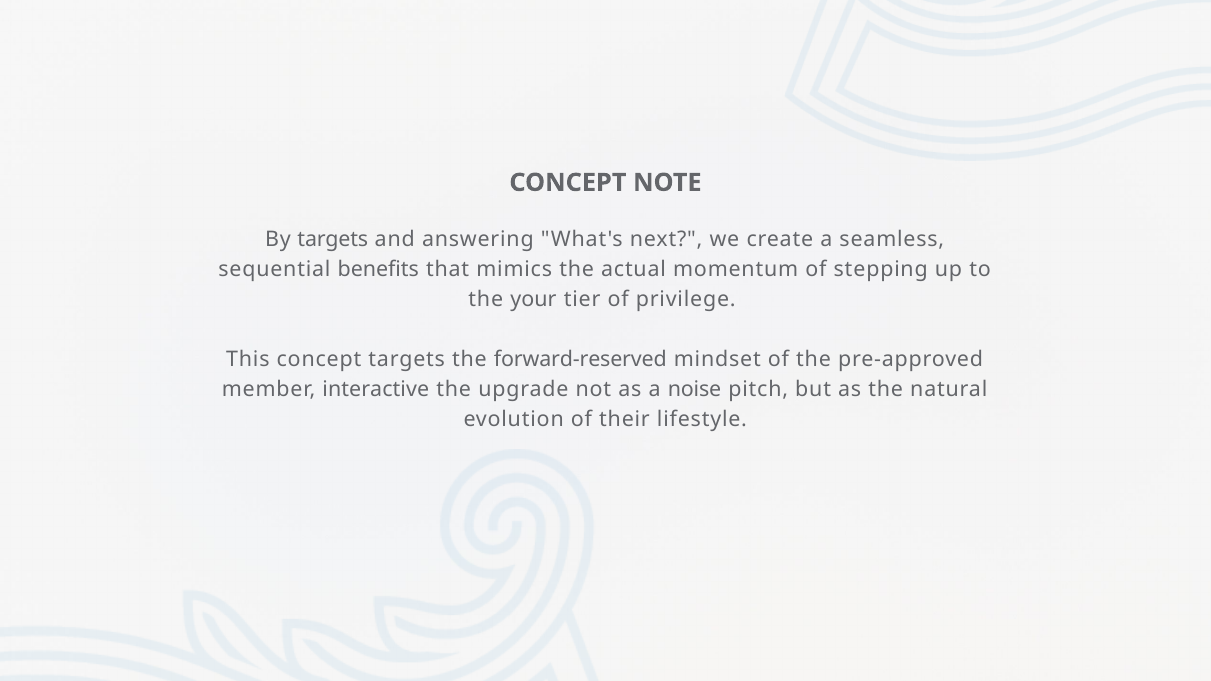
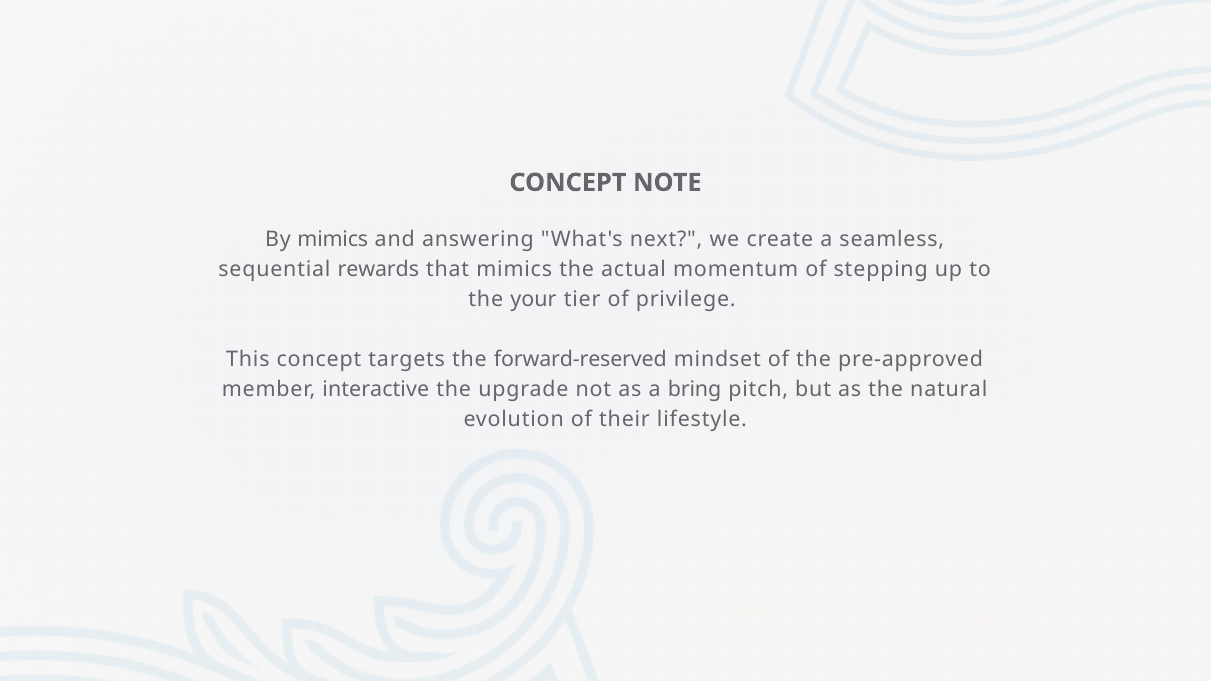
By targets: targets -> mimics (333, 240)
benefits: benefits -> rewards (378, 270)
noise: noise -> bring (695, 390)
